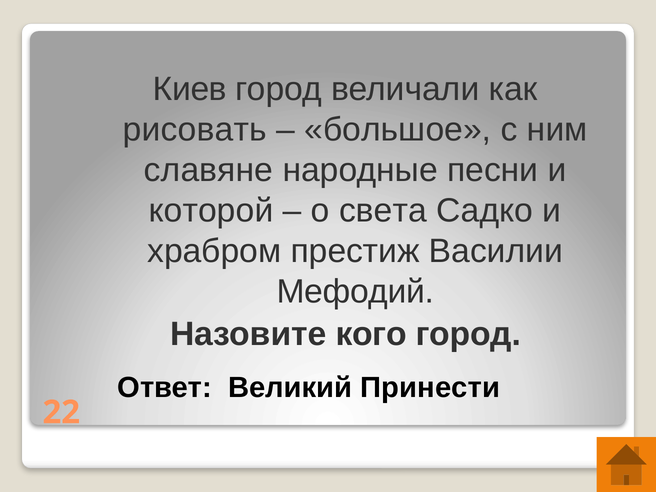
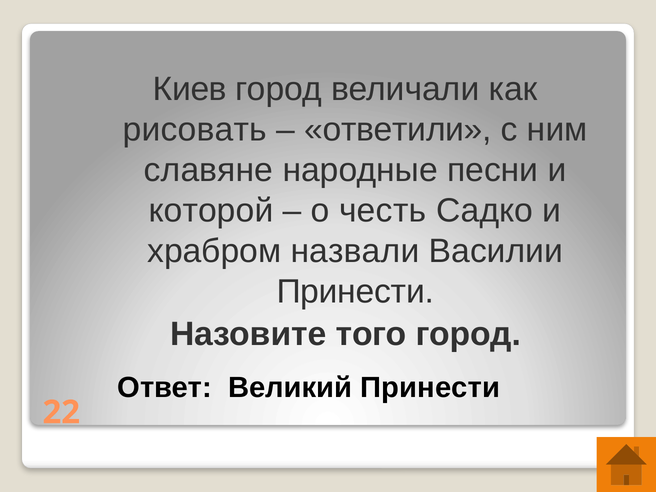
большое: большое -> ответили (398, 130)
света: света -> честь (383, 210)
престиж: престиж -> назвали (355, 251)
Мефодий: Мефодий -> Принести (355, 291)
кого: кого -> того (371, 334)
